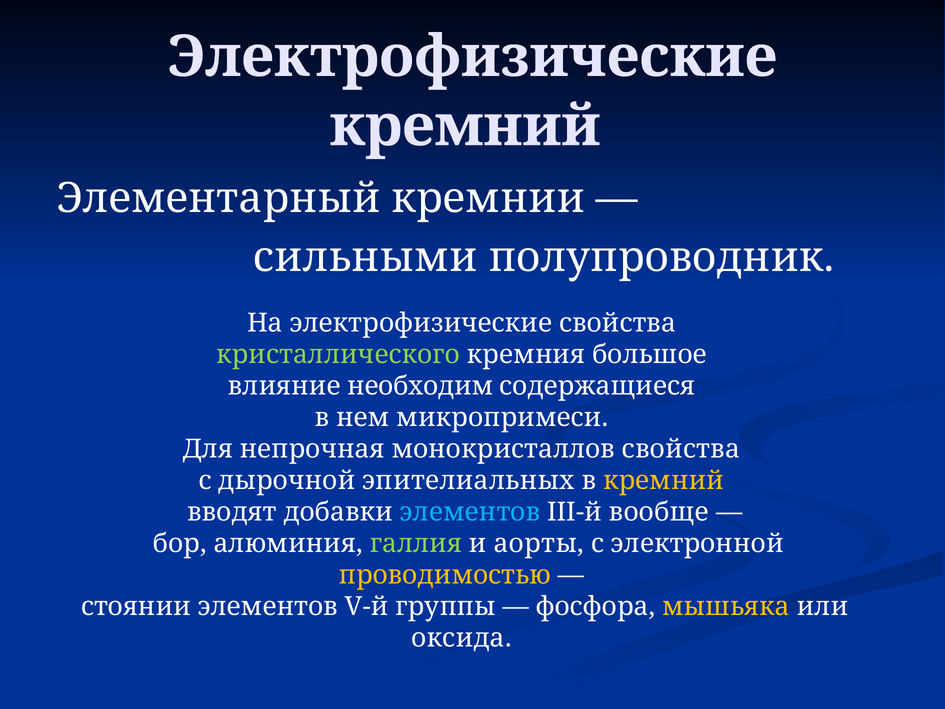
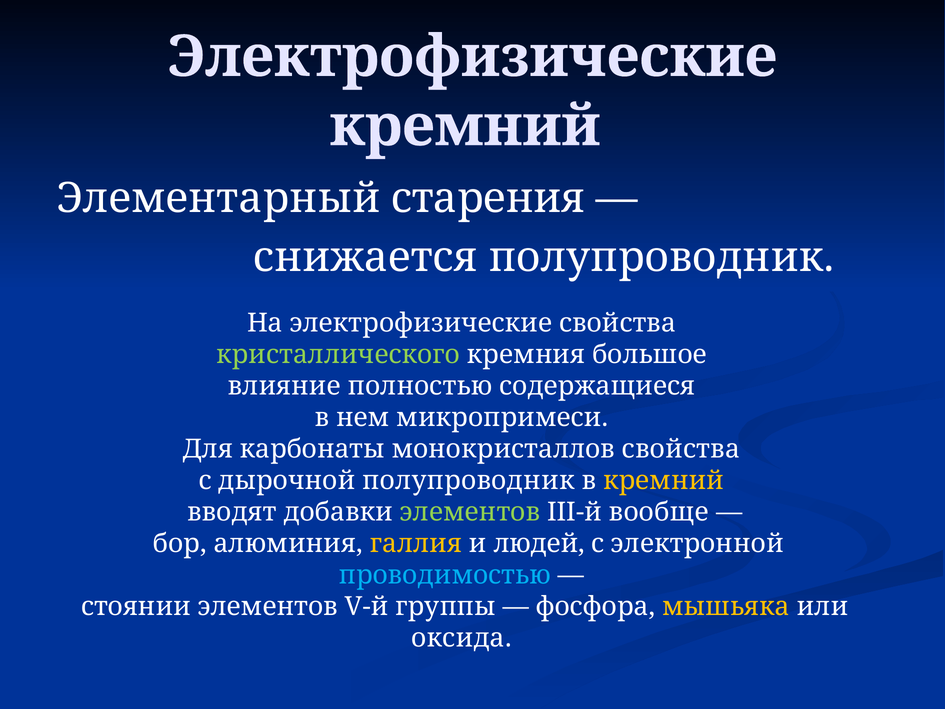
кремнии: кремнии -> старения (488, 198)
сильными: сильными -> снижается (365, 257)
необходим: необходим -> полностью (420, 386)
непрочная: непрочная -> карбонаты (312, 449)
дырочной эпителиальных: эпителиальных -> полупроводник (468, 480)
элементов colour: light blue -> light green (470, 512)
галлия colour: light green -> yellow (416, 543)
аорты: аорты -> людей (539, 543)
проводимостью colour: yellow -> light blue (445, 575)
